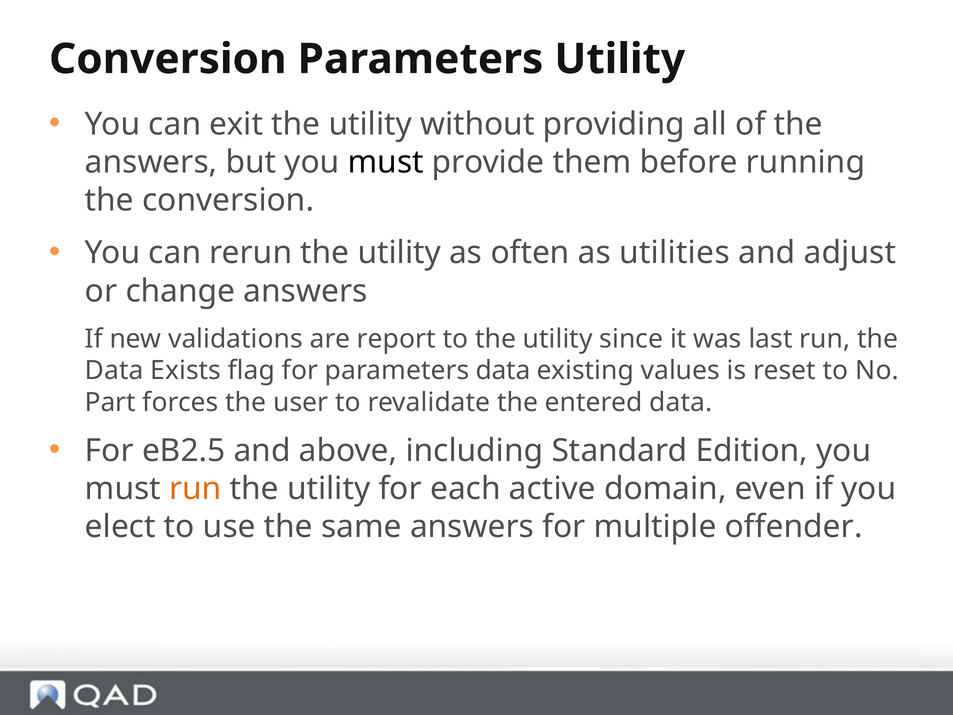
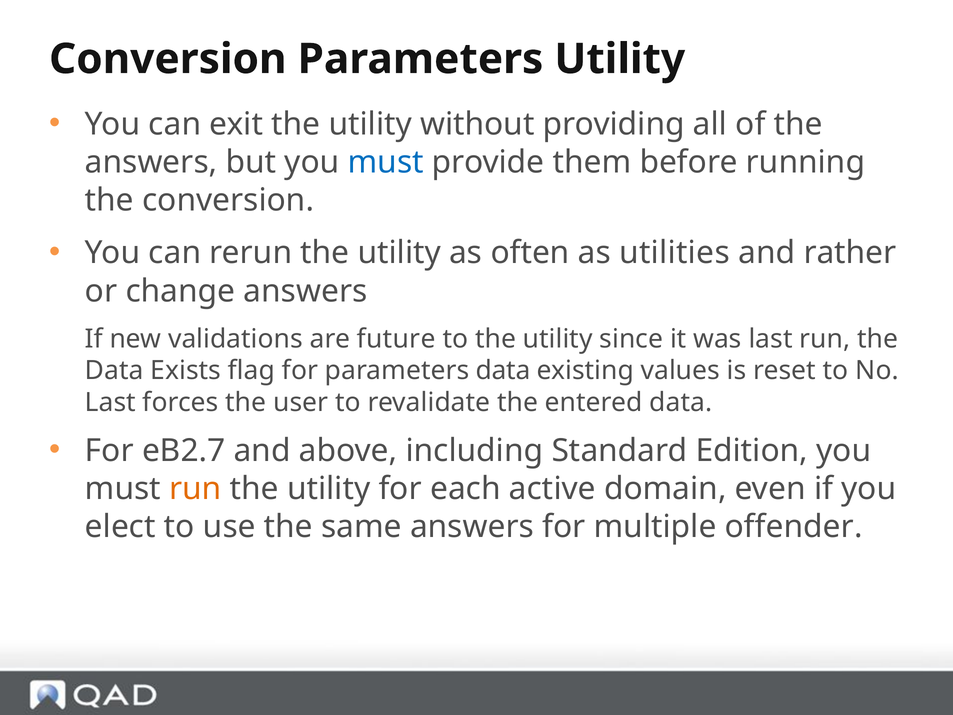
must colour: black -> blue (386, 162)
adjust: adjust -> rather (850, 253)
report: report -> future (396, 339)
Part: Part -> Last (110, 402)
eB2.5: eB2.5 -> eB2.7 (184, 451)
